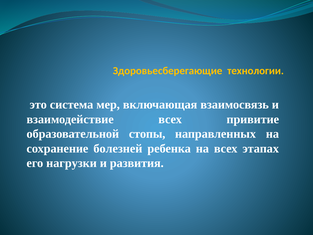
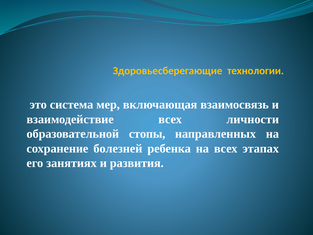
привитие: привитие -> личности (253, 119)
нагрузки: нагрузки -> занятиях (71, 163)
